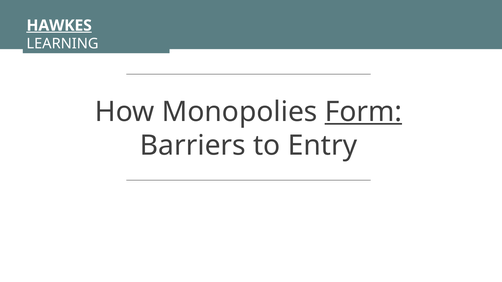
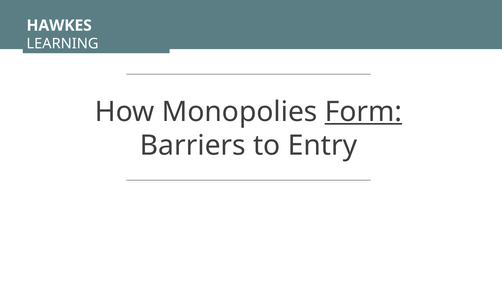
HAWKES underline: present -> none (59, 26)
